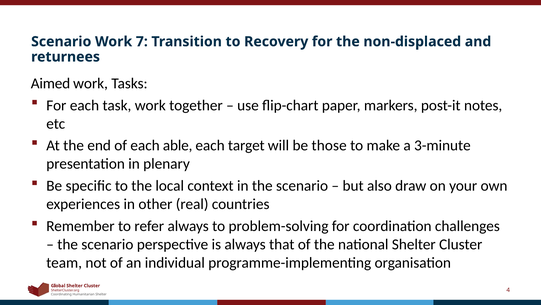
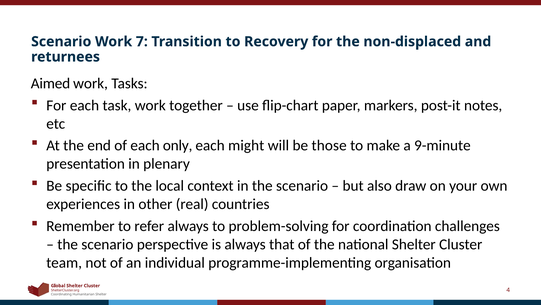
able: able -> only (178, 145)
target: target -> might (246, 145)
3-minute: 3-minute -> 9-minute (442, 145)
